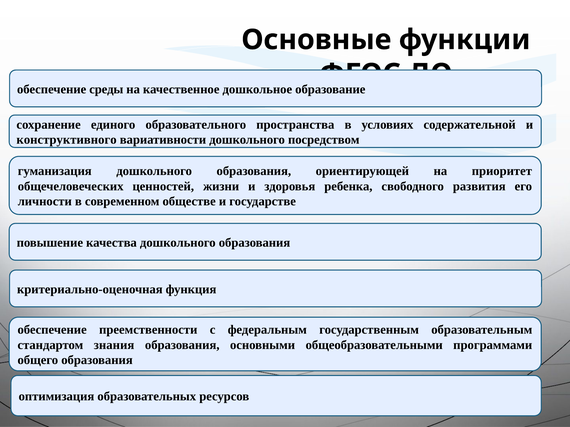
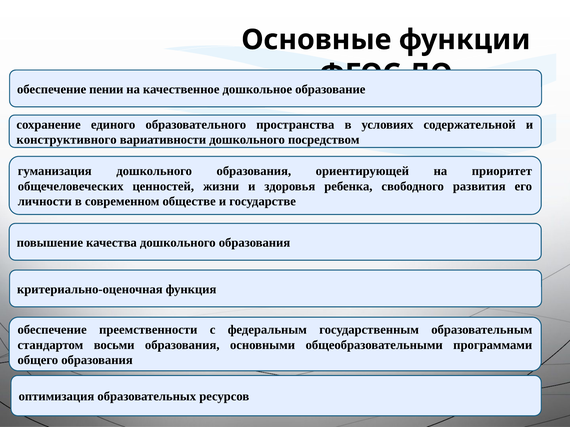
среды: среды -> пении (106, 89)
знания: знания -> восьми (114, 345)
